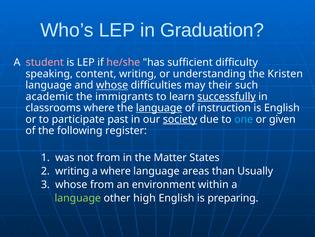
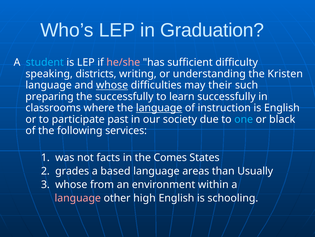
student colour: pink -> light blue (45, 62)
content: content -> districts (96, 74)
academic: academic -> preparing (49, 96)
the immigrants: immigrants -> successfully (124, 96)
successfully underline: present -> none (226, 96)
society underline: present -> none (180, 119)
given: given -> black (282, 119)
register: register -> services (126, 130)
not from: from -> facts (108, 157)
Matter: Matter -> Comes (170, 157)
2 writing: writing -> grades (72, 171)
a where: where -> based (115, 171)
language colour: light green -> pink (78, 197)
preparing: preparing -> schooling (233, 197)
